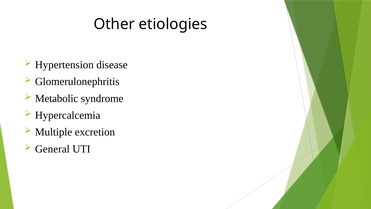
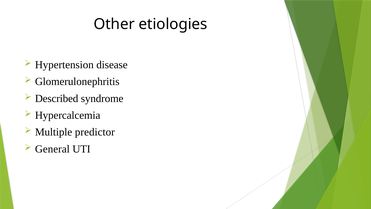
Metabolic: Metabolic -> Described (57, 98)
excretion: excretion -> predictor (95, 132)
